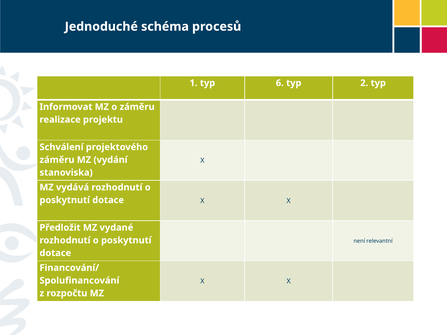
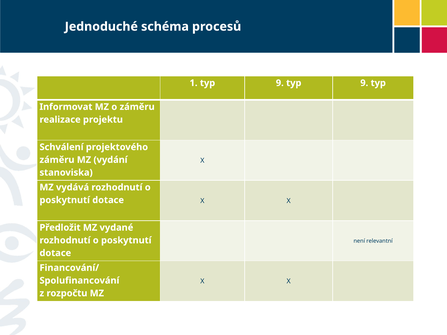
1 typ 6: 6 -> 9 (280, 83)
2: 2 -> 9 (364, 83)
